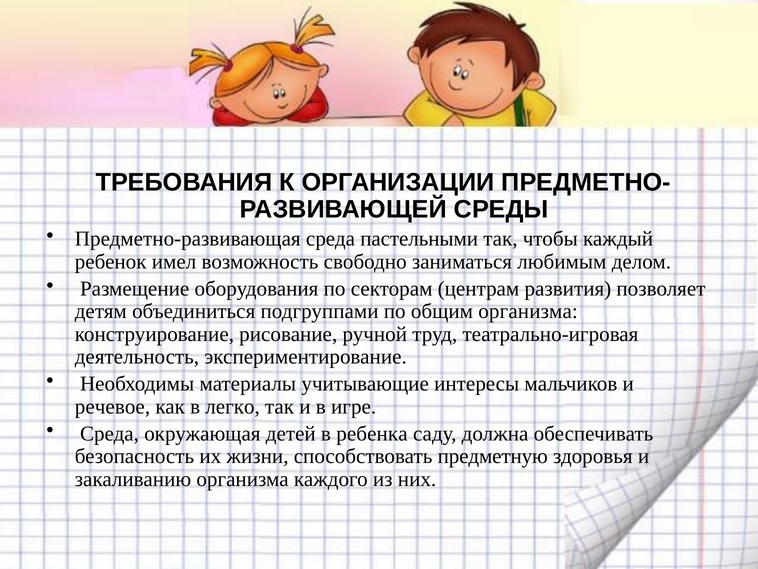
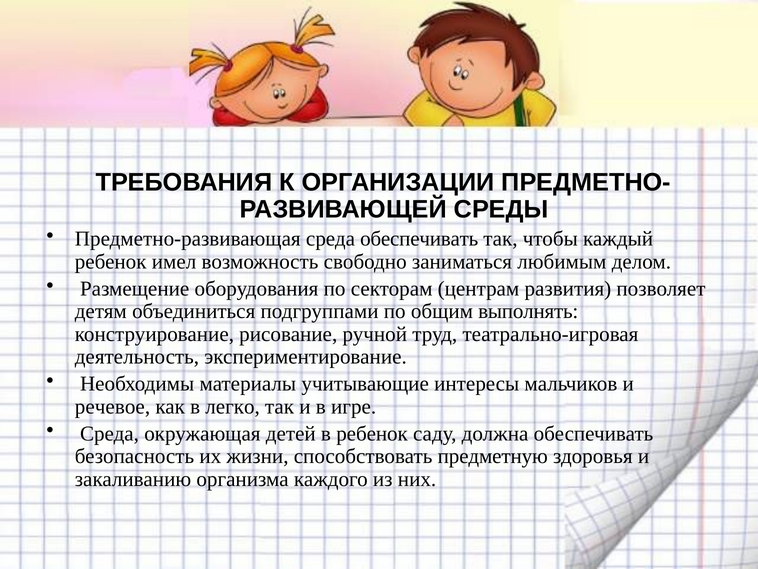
среда пастельными: пастельными -> обеспечивать (419, 239)
общим организма: организма -> выполнять (528, 311)
в ребенка: ребенка -> ребенок (372, 433)
